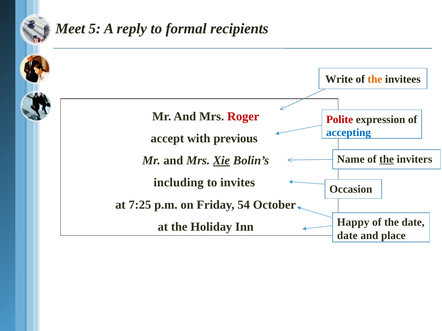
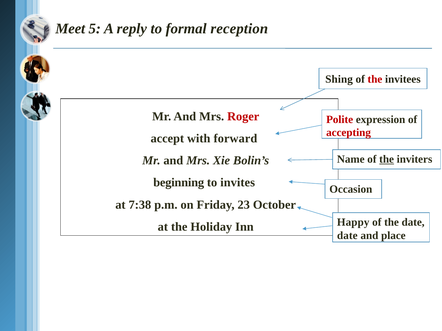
recipients: recipients -> reception (239, 29)
Write: Write -> Shing (339, 79)
the colour: orange -> red (375, 79)
accepting colour: blue -> red (349, 133)
previous: previous -> forward (235, 139)
Xie underline: present -> none (221, 161)
including: including -> beginning (179, 183)
7:25: 7:25 -> 7:38 (140, 205)
54: 54 -> 23 (244, 205)
